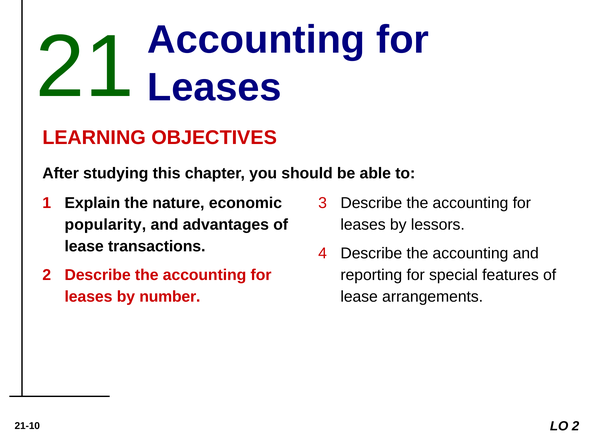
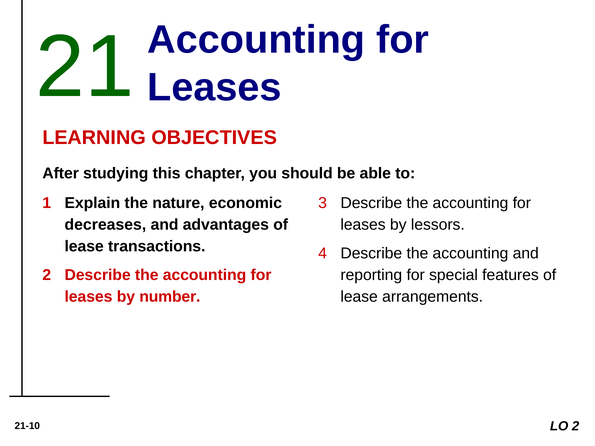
popularity: popularity -> decreases (105, 225)
